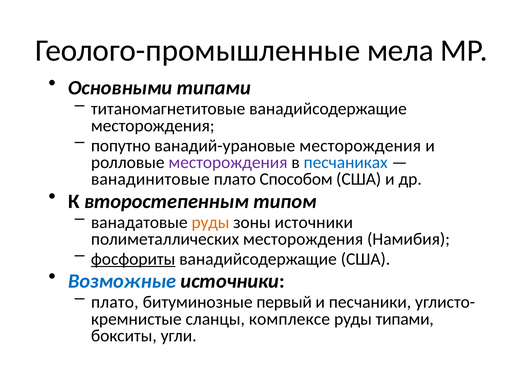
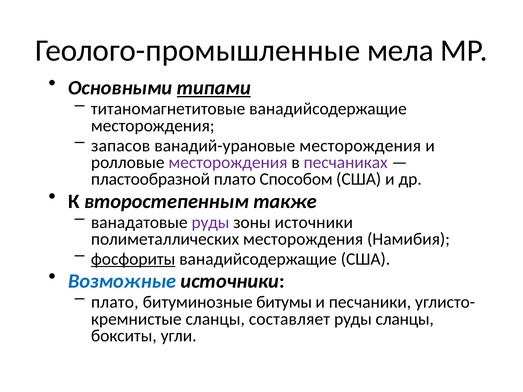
типами underline: none -> present (214, 88)
попутно: попутно -> запасов (121, 146)
песчаниках colour: blue -> purple (346, 162)
ванадинитовые: ванадинитовые -> пластообразной (150, 179)
типом: типом -> также (285, 201)
руды colour: orange -> purple (210, 222)
первый: первый -> битумы (284, 302)
комплексе: комплексе -> составляет (289, 319)
руды типами: типами -> сланцы (405, 319)
